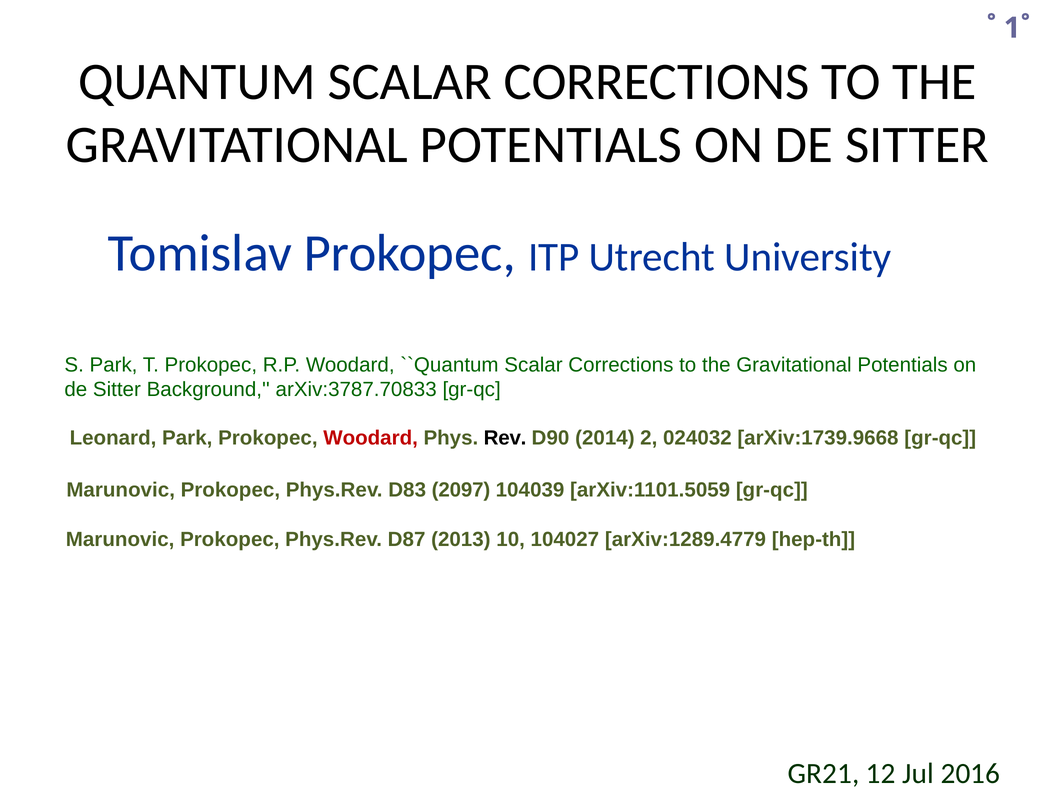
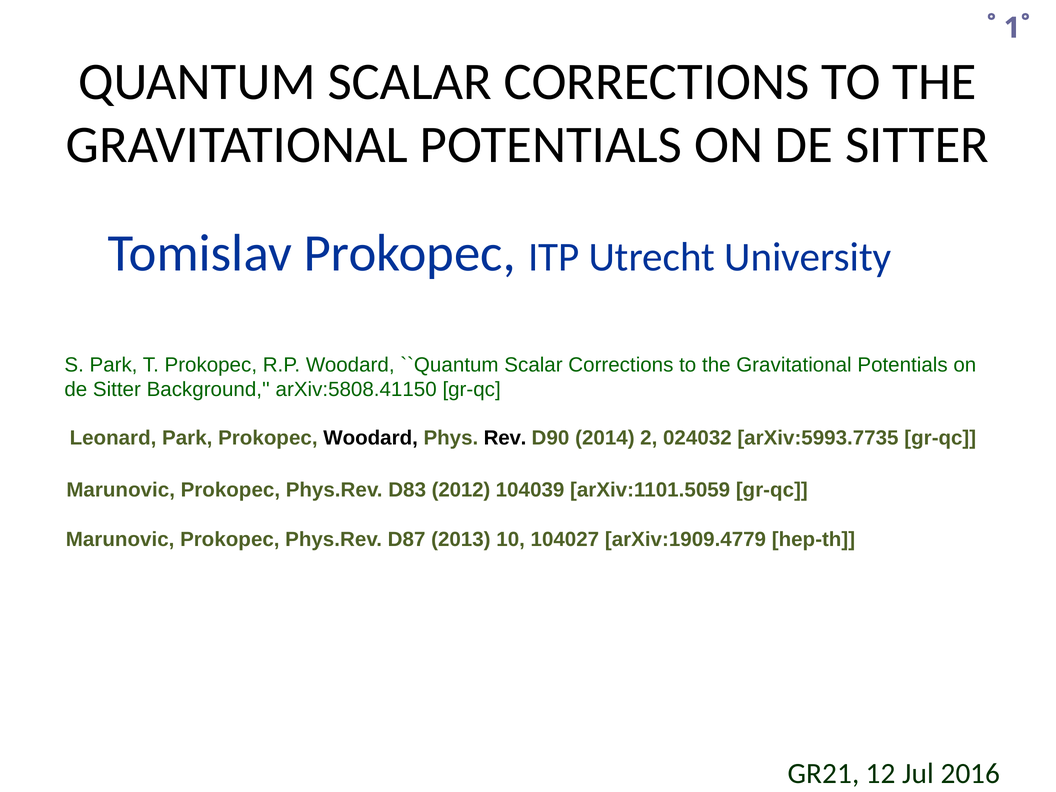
arXiv:3787.70833: arXiv:3787.70833 -> arXiv:5808.41150 (356, 390)
Woodard colour: red -> black (371, 438)
arXiv:1739.9668: arXiv:1739.9668 -> arXiv:5993.7735 (818, 438)
2097: 2097 -> 2012 (461, 490)
arXiv:1289.4779: arXiv:1289.4779 -> arXiv:1909.4779 (685, 540)
